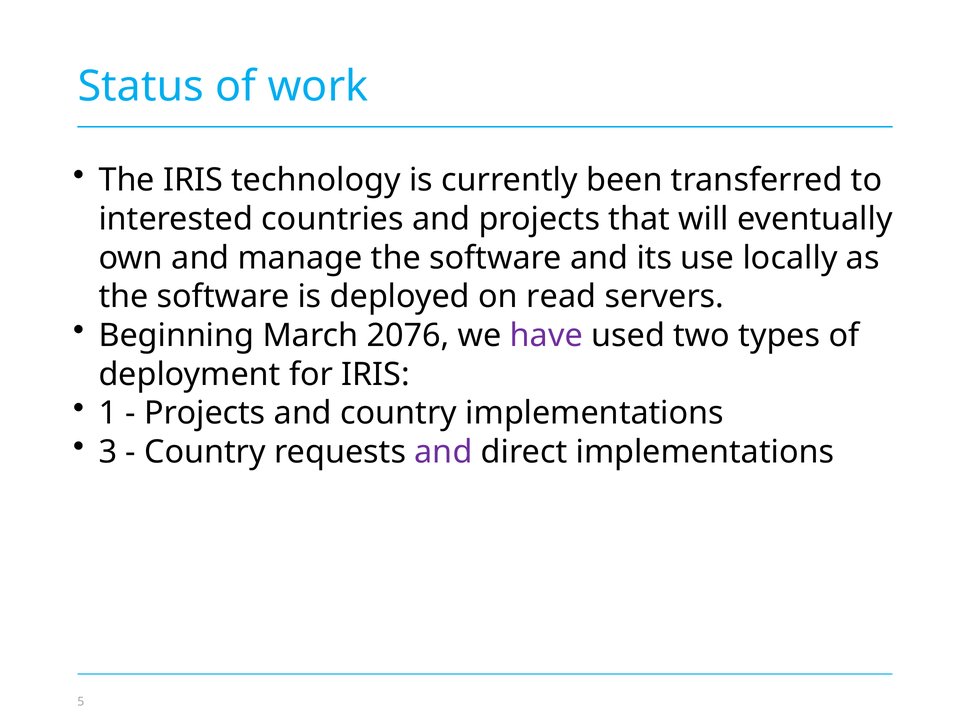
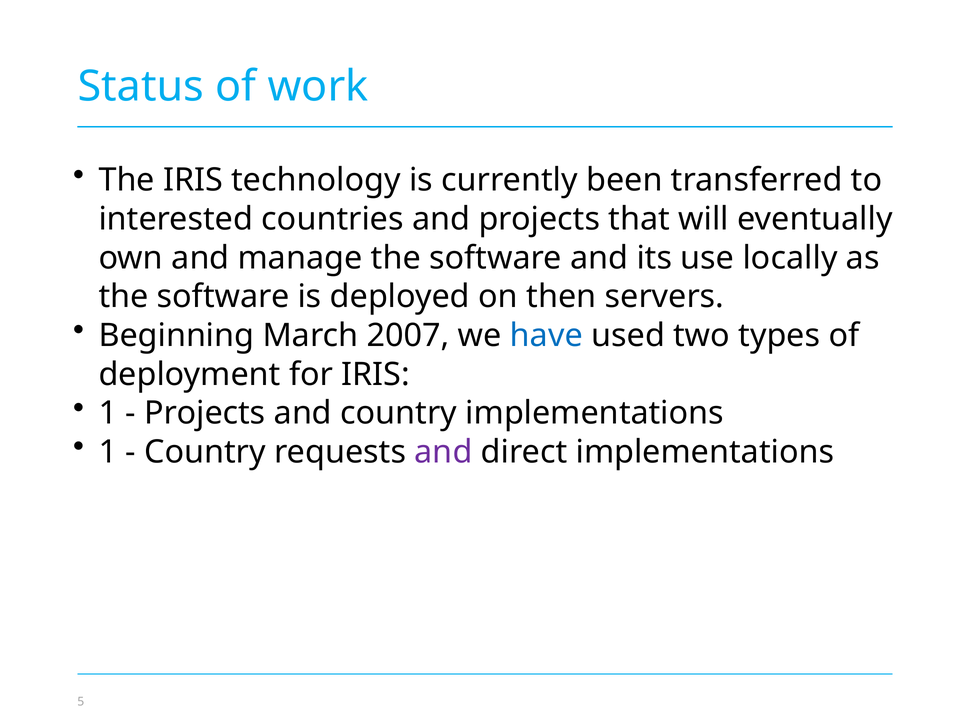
read: read -> then (561, 297)
2076: 2076 -> 2007 (408, 336)
have colour: purple -> blue (546, 336)
3: 3 -> 1 (108, 452)
